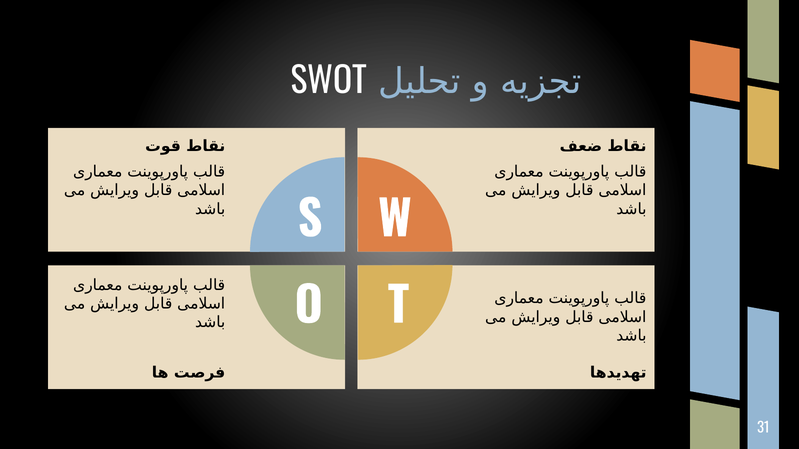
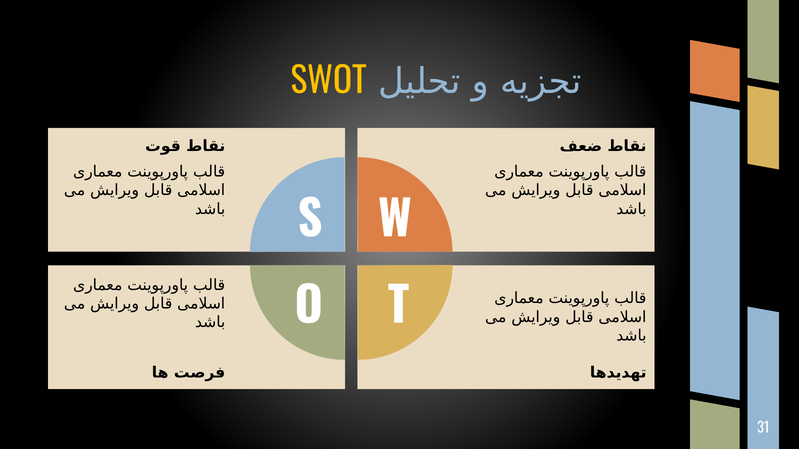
SWOT colour: white -> yellow (329, 82)
